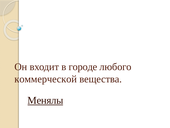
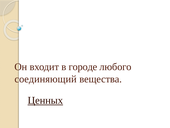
коммерческой: коммерческой -> соединяющий (46, 79)
Менялы: Менялы -> Ценных (45, 100)
